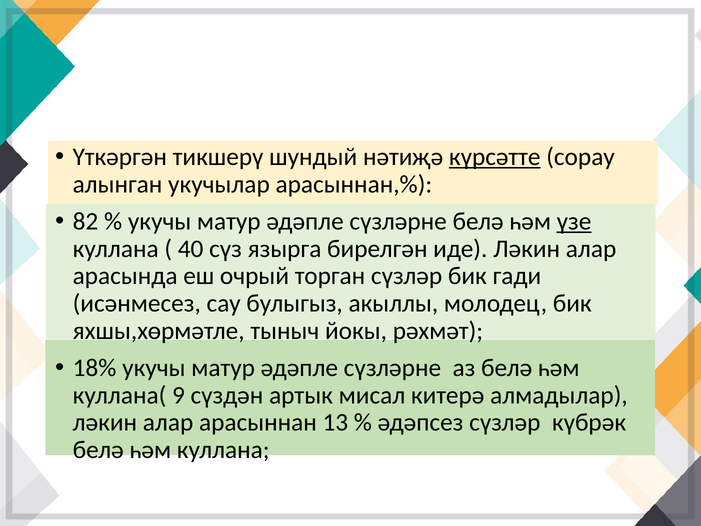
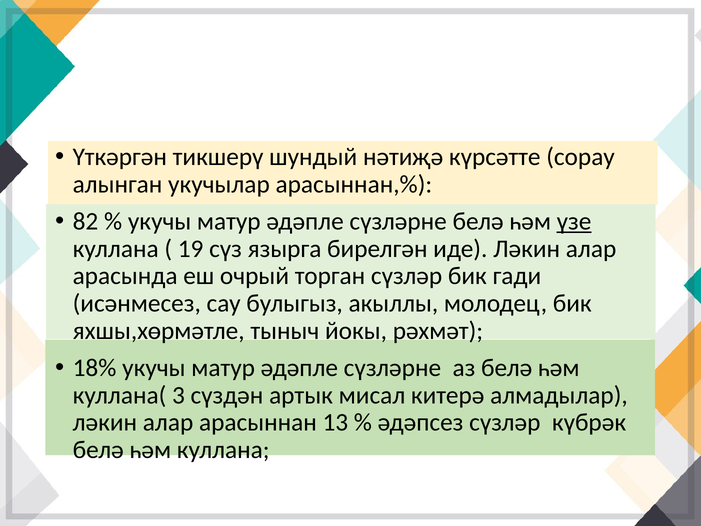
күрсәтте underline: present -> none (495, 157)
40: 40 -> 19 (191, 249)
9: 9 -> 3 (178, 395)
